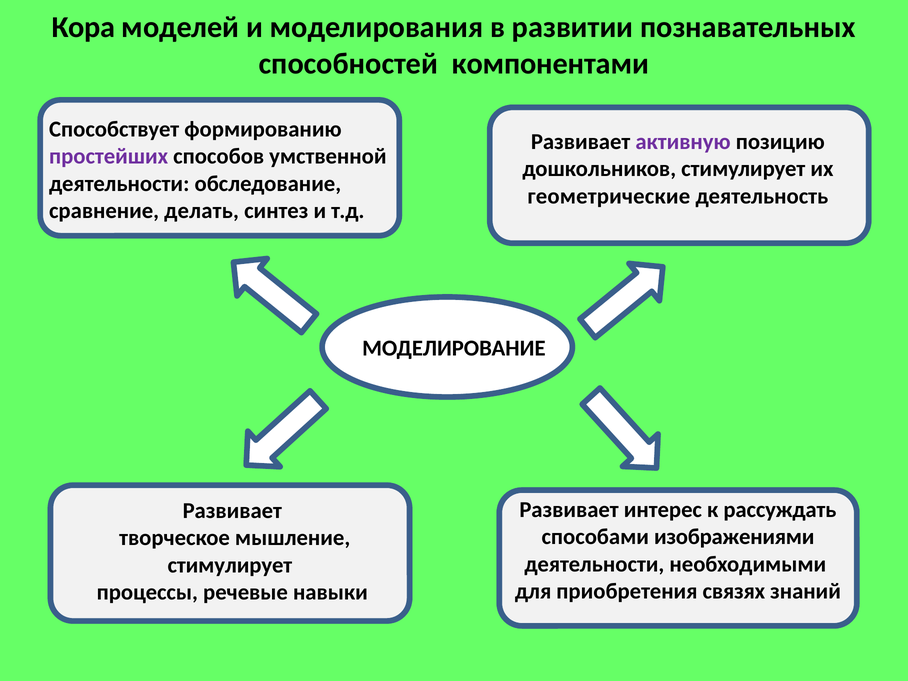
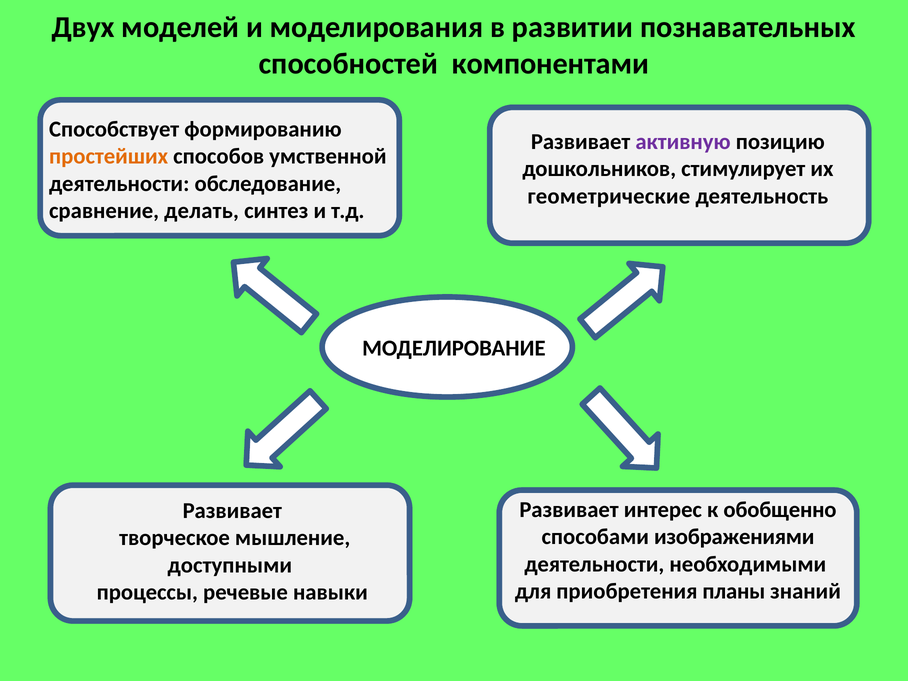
Кора: Кора -> Двух (83, 27)
простейших colour: purple -> orange (109, 156)
рассуждать: рассуждать -> обобщенно (780, 510)
стимулирует: стимулирует -> доступными (230, 565)
связях: связях -> планы (734, 591)
